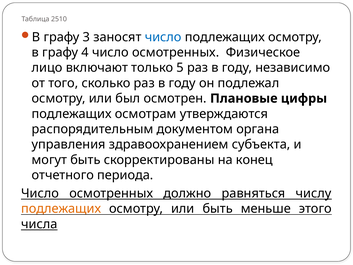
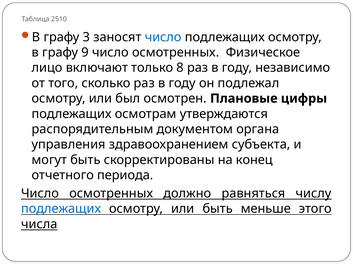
4: 4 -> 9 (85, 52)
5: 5 -> 8 (180, 68)
подлежащих colour: orange -> blue (61, 209)
